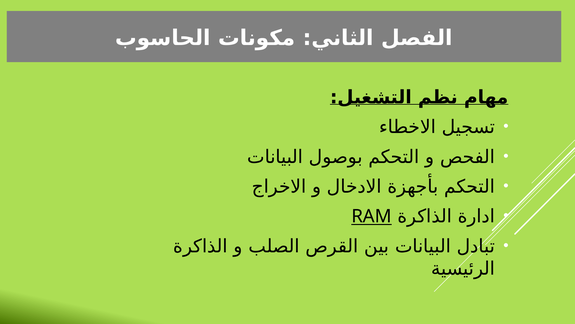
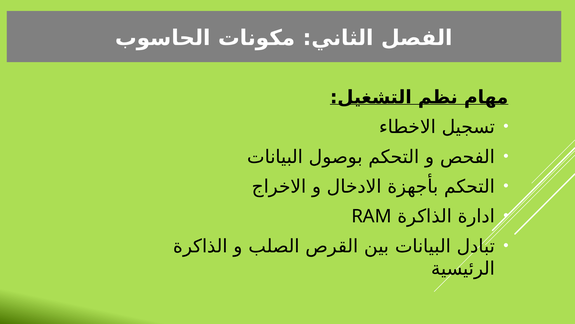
RAM underline: present -> none (372, 216)
